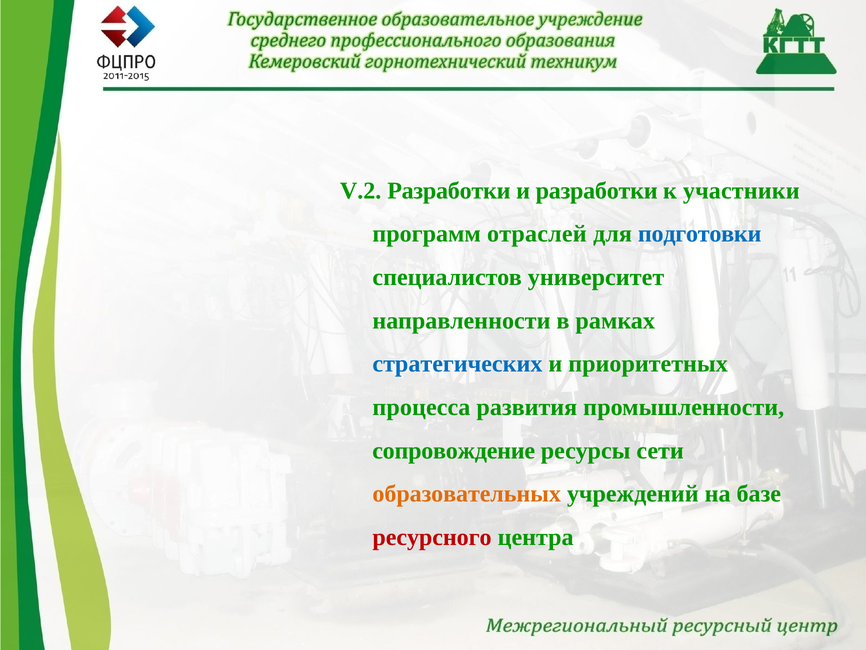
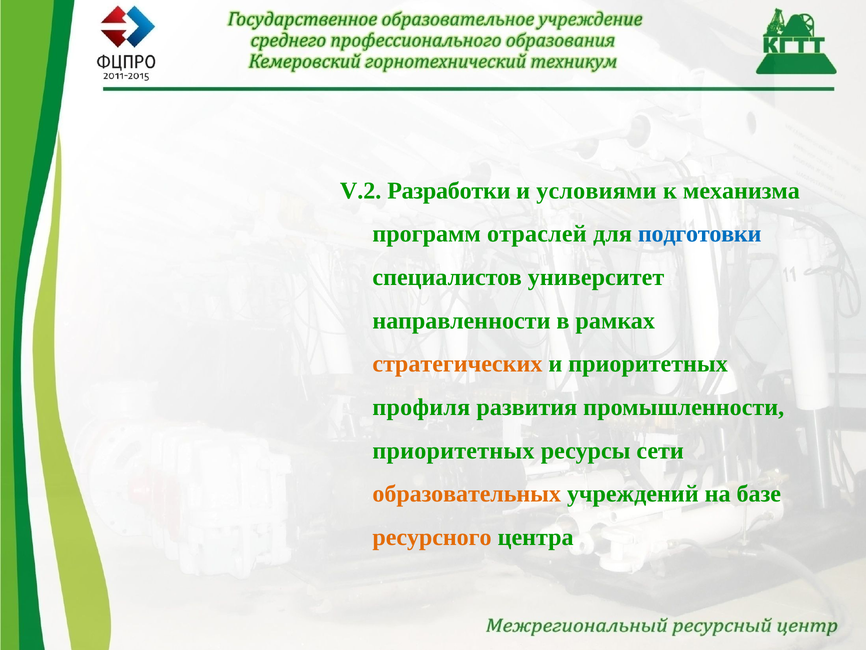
и разработки: разработки -> условиями (596, 190)
участники: участники -> механизма (741, 190)
стратегических colour: blue -> orange (457, 364)
процесса: процесса -> профиля (421, 407)
сопровождение: сопровождение -> приоритетных (453, 450)
ресурсного colour: red -> orange (432, 537)
